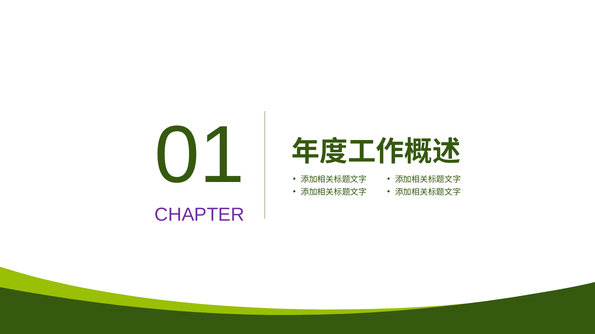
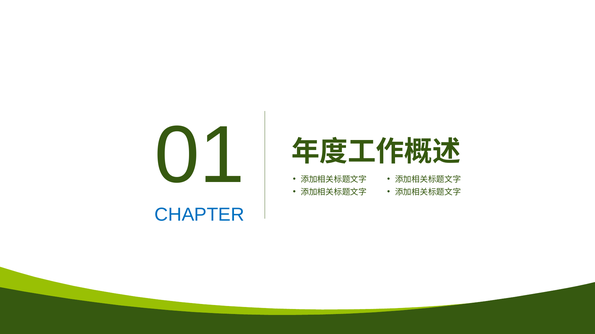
CHAPTER colour: purple -> blue (199, 215)
